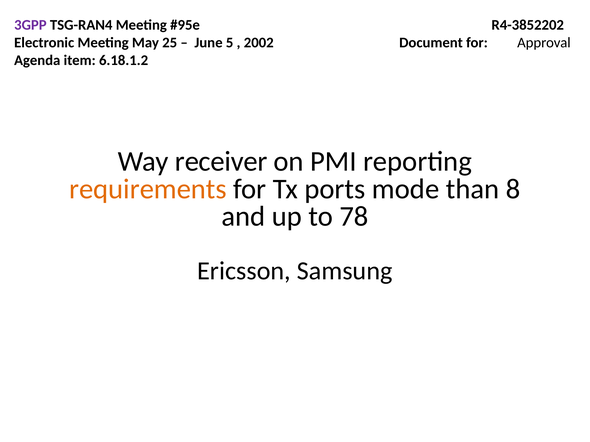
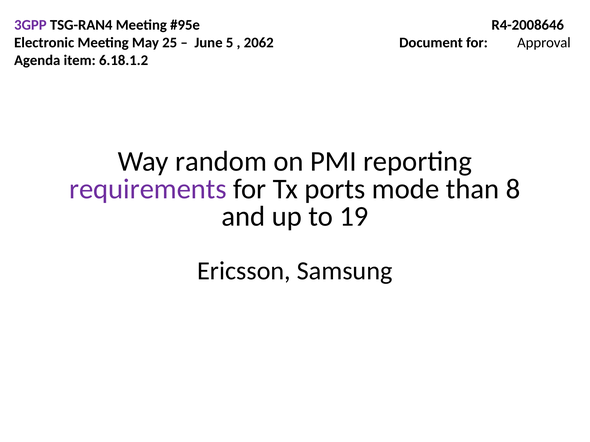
R4-3852202: R4-3852202 -> R4-2008646 (528, 25)
2002: 2002 -> 2062 (259, 43)
receiver: receiver -> random (221, 162)
requirements colour: orange -> purple (148, 189)
78: 78 -> 19 (354, 217)
